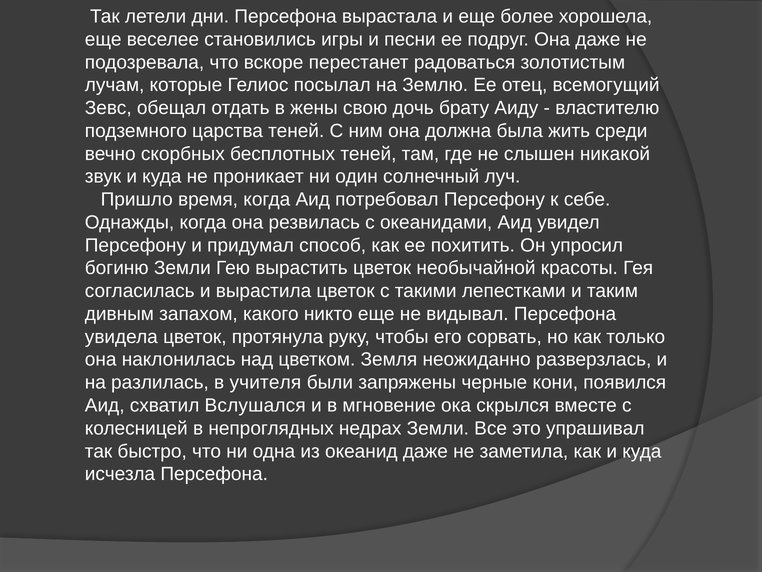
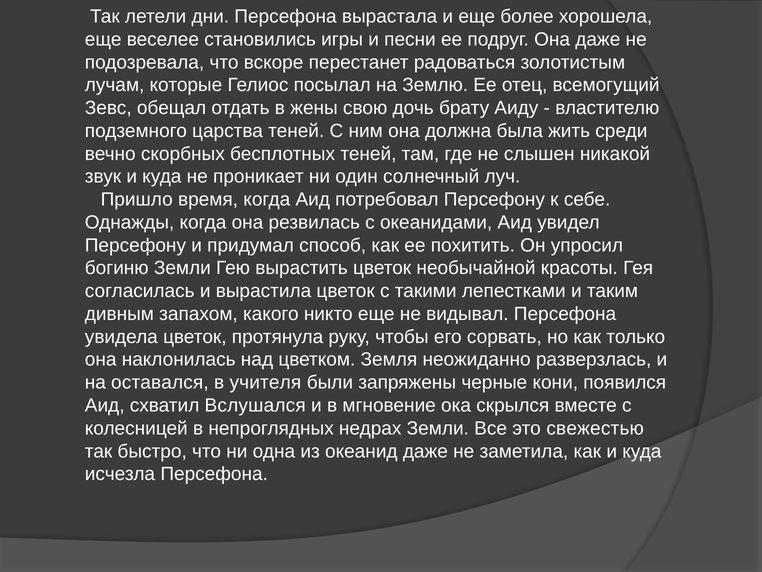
разлилась: разлилась -> оставался (160, 382)
упрашивал: упрашивал -> свежестью (595, 428)
